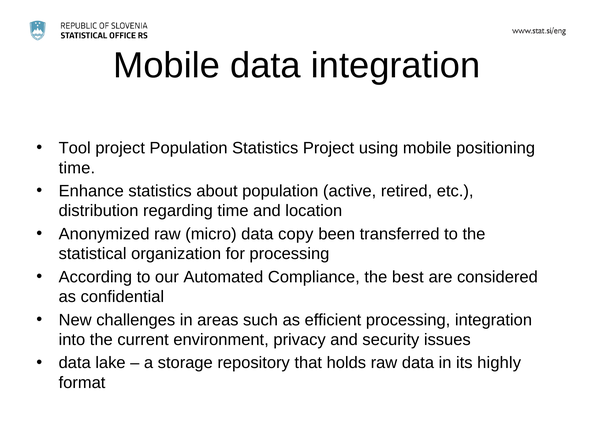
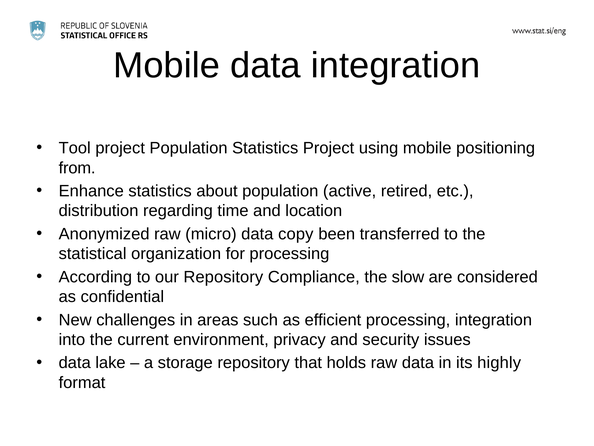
time: time -> from (77, 168)
our Automated: Automated -> Repository (223, 277)
best: best -> slow (408, 277)
